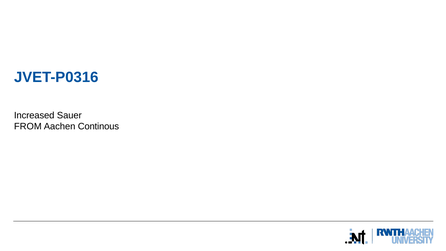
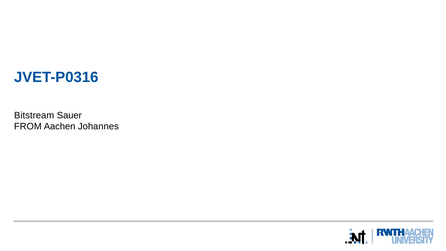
Increased: Increased -> Bitstream (34, 115)
Continous: Continous -> Johannes (98, 126)
